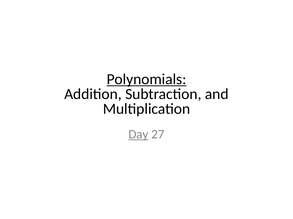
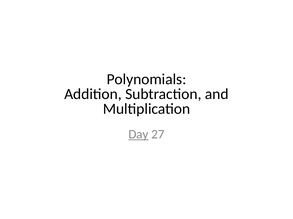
Polynomials underline: present -> none (146, 79)
